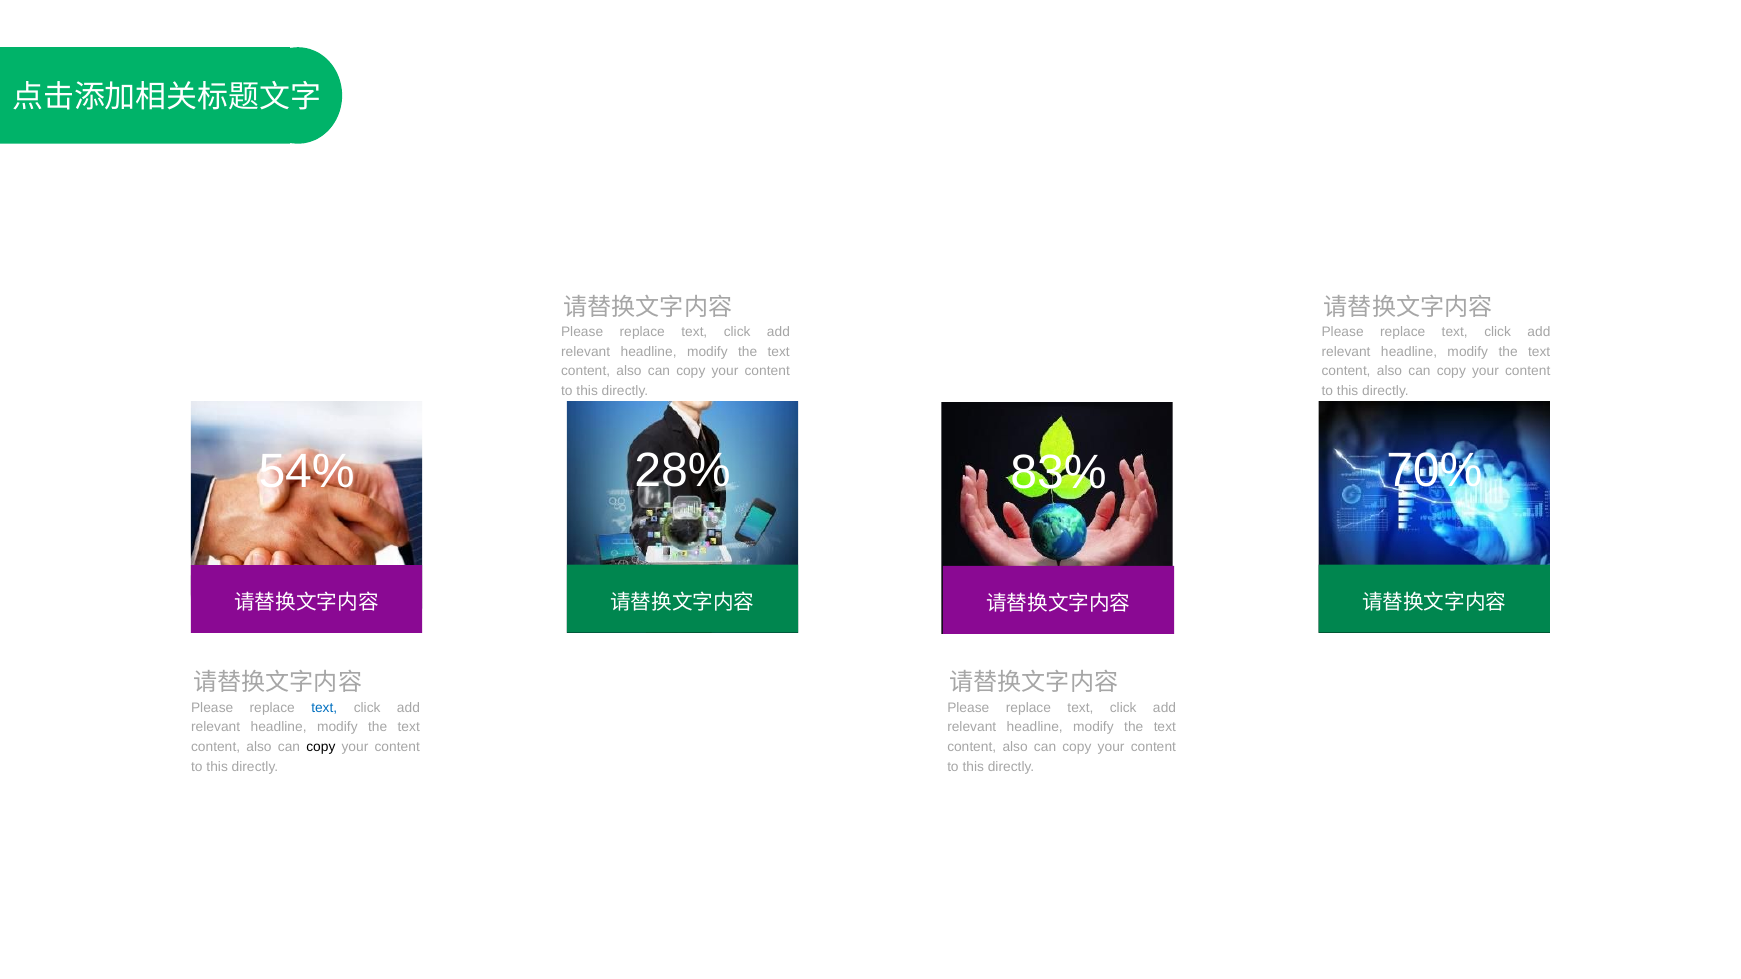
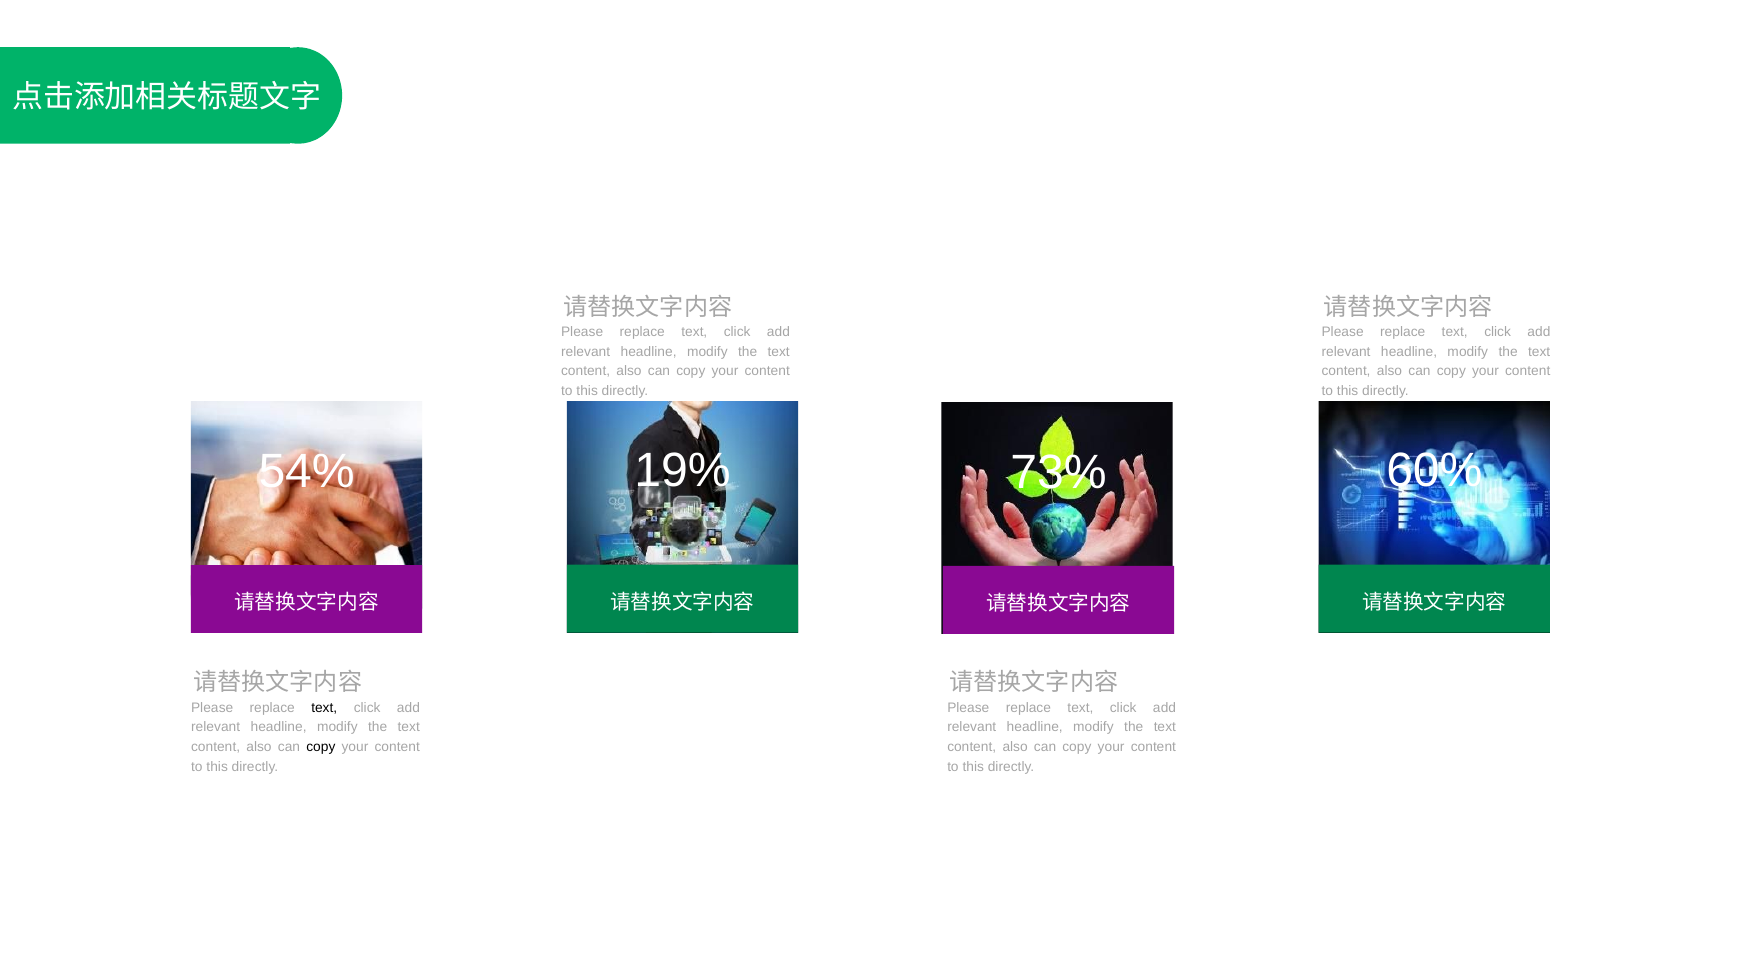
28%: 28% -> 19% (683, 471)
70%: 70% -> 60% (1434, 471)
83%: 83% -> 73% (1058, 472)
text colour: blue -> black (324, 708)
